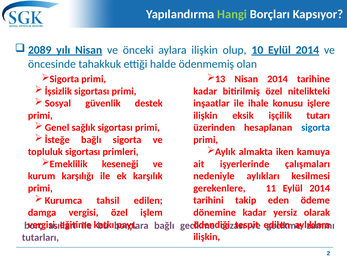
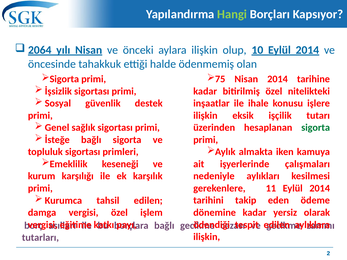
2089: 2089 -> 2064 (40, 50)
13: 13 -> 75 (220, 79)
sigorta colour: blue -> green (316, 128)
